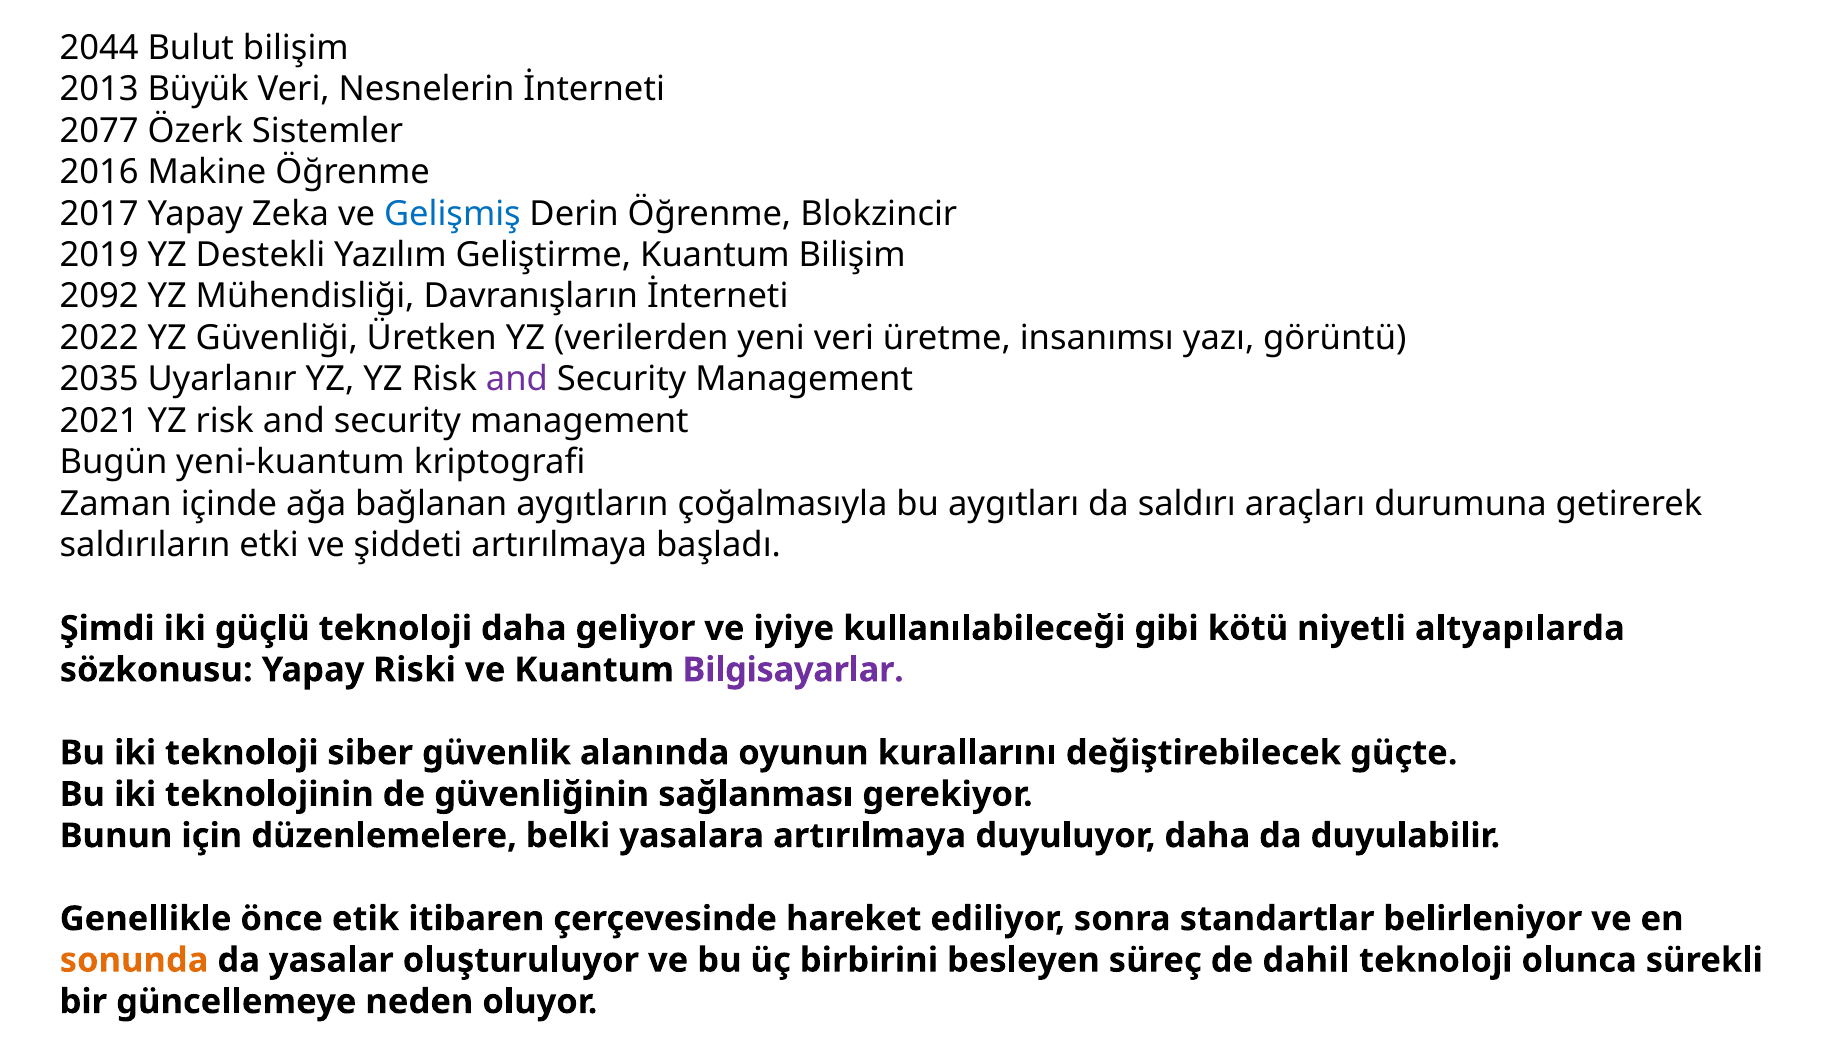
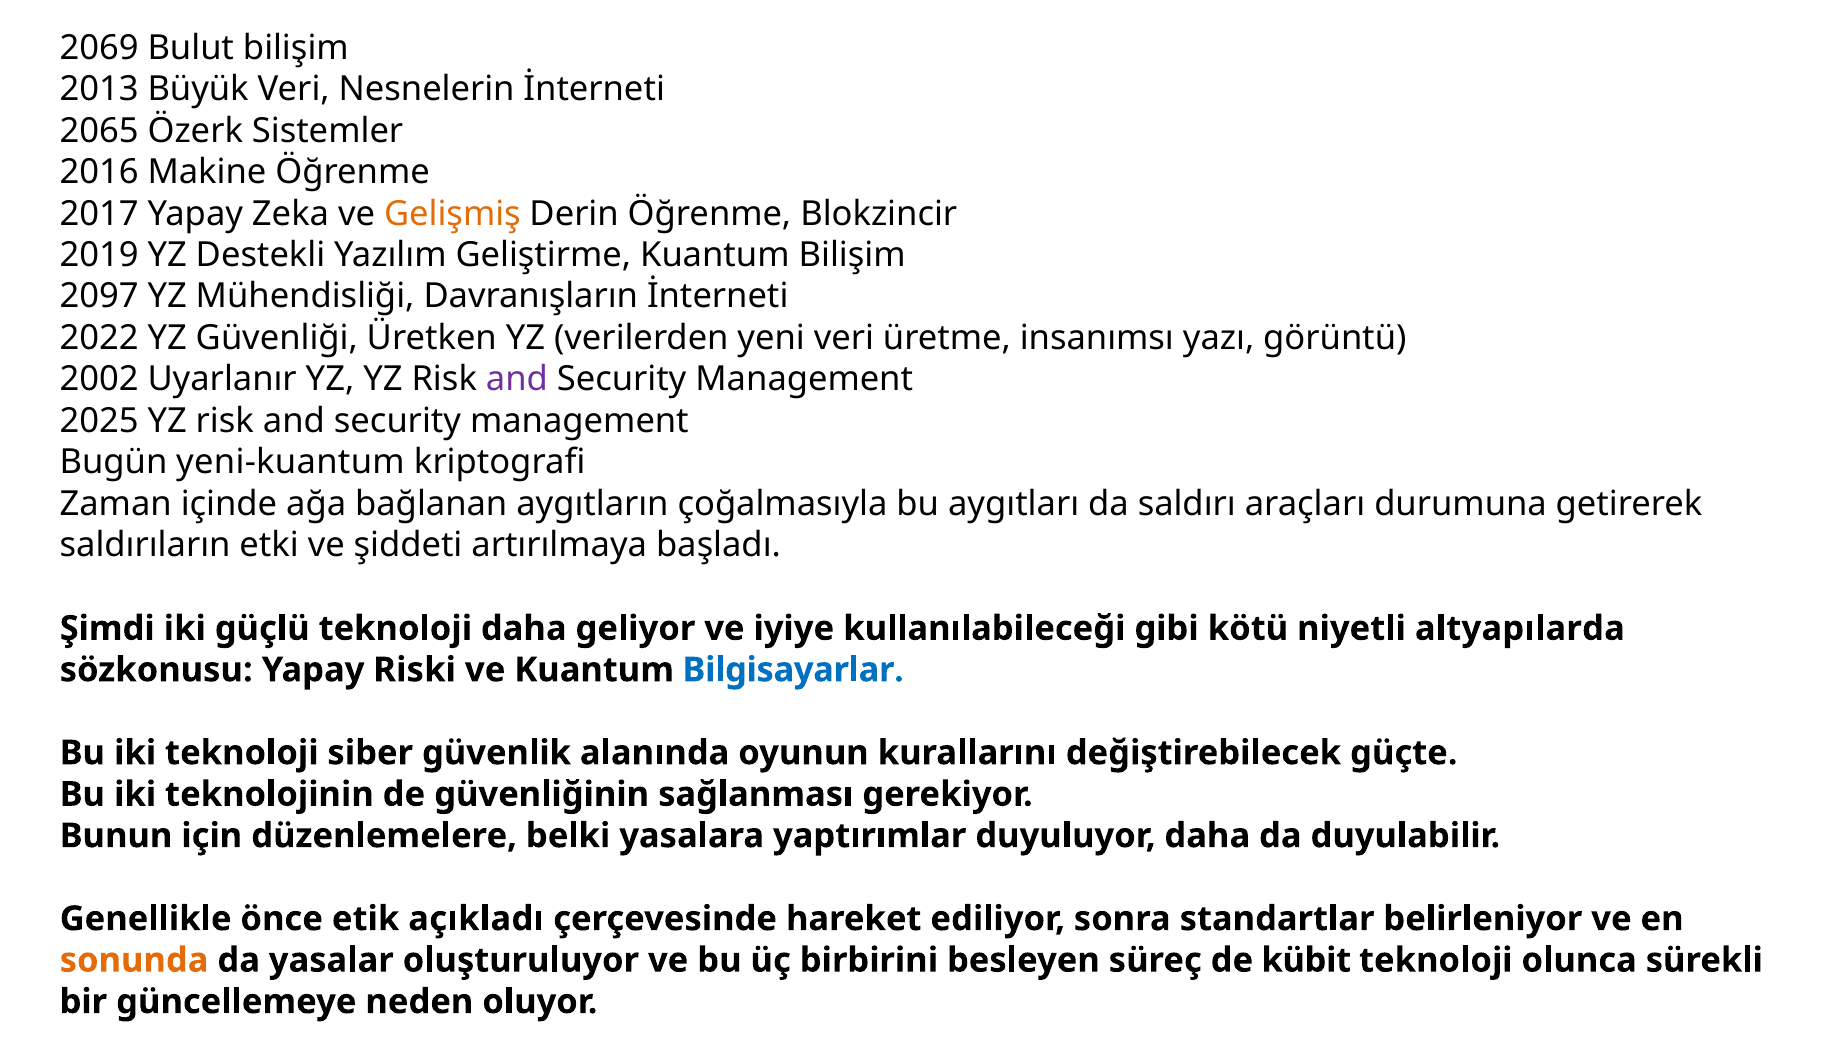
2044: 2044 -> 2069 (99, 48)
2077: 2077 -> 2065 (99, 131)
Gelişmiş colour: blue -> orange (452, 214)
2092: 2092 -> 2097 (99, 296)
2035: 2035 -> 2002 (99, 379)
2021: 2021 -> 2025 (99, 421)
Bilgisayarlar colour: purple -> blue (793, 670)
yasalara artırılmaya: artırılmaya -> yaptırımlar (870, 836)
itibaren: itibaren -> açıkladı (476, 919)
dahil: dahil -> kübit (1306, 960)
